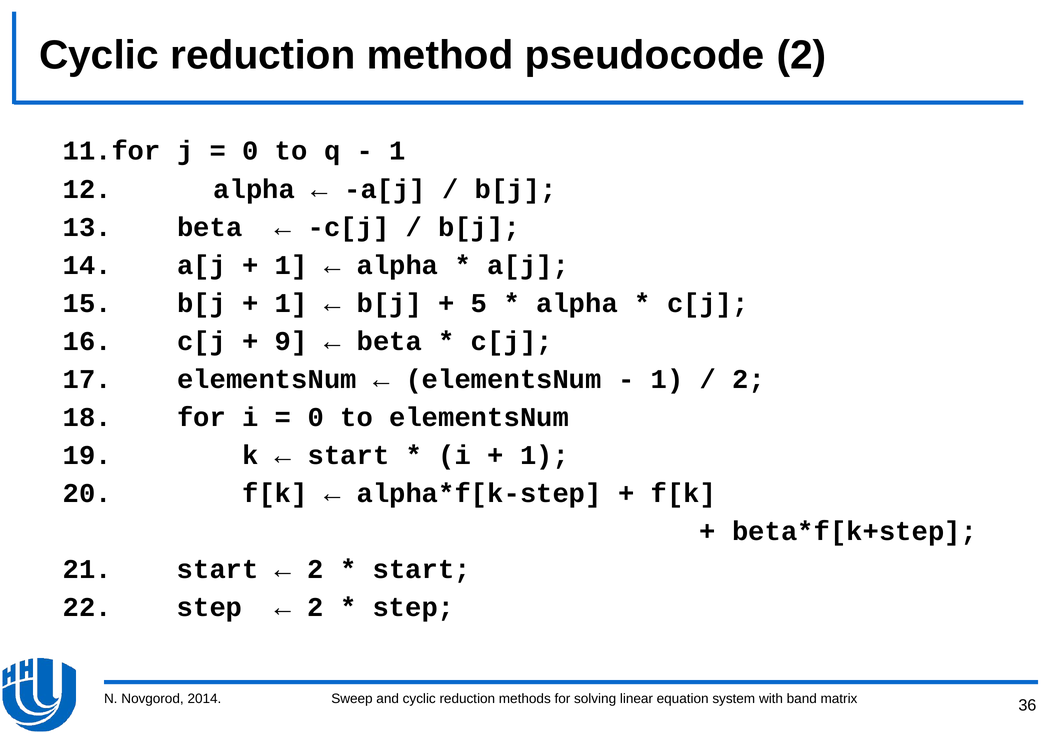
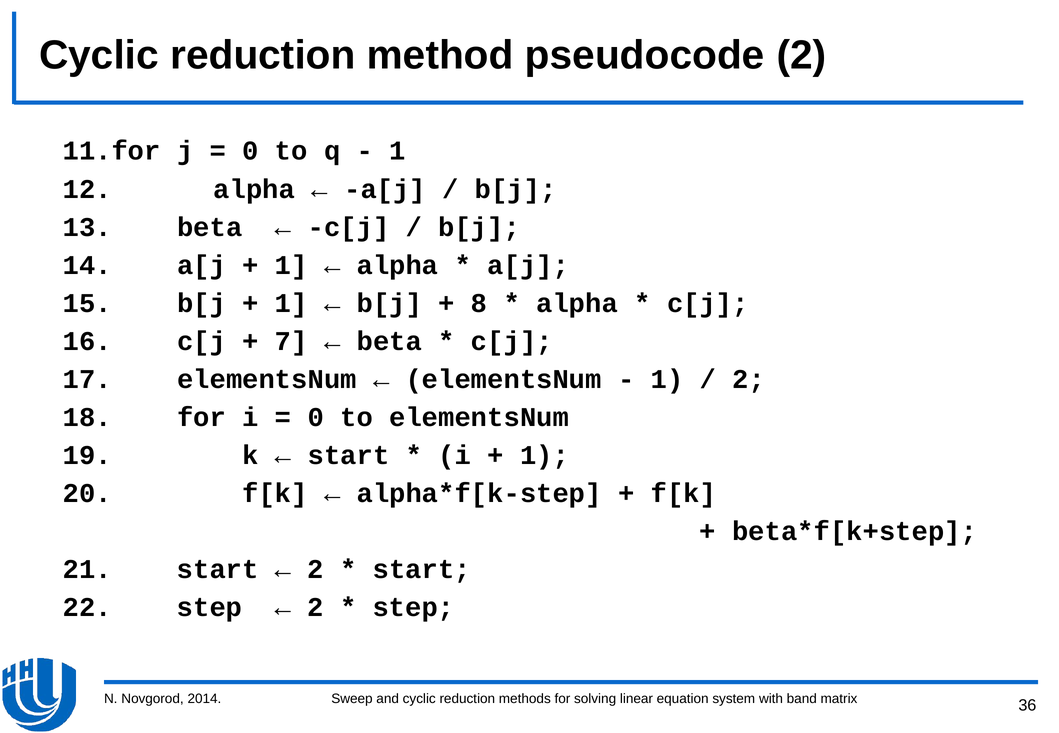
5: 5 -> 8 (479, 303)
9: 9 -> 7 (291, 341)
